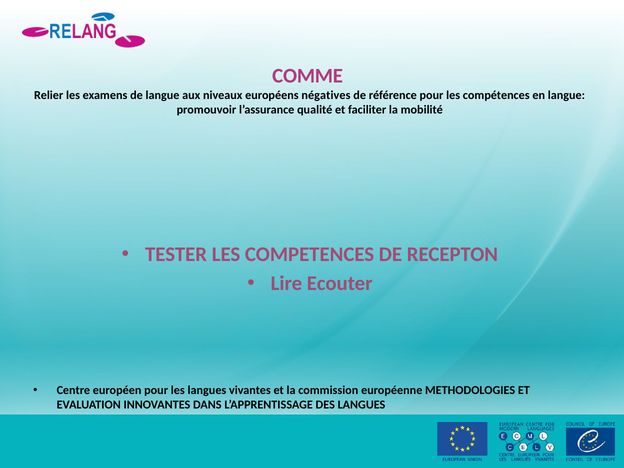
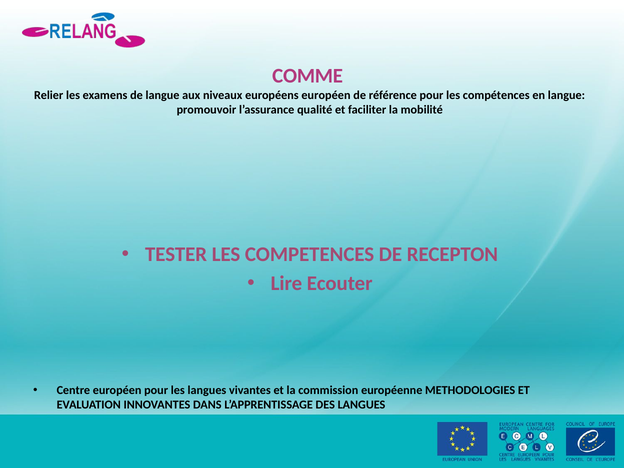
européens négatives: négatives -> européen (326, 95)
